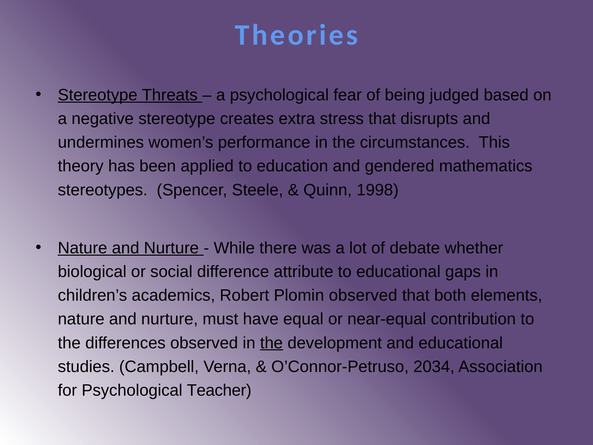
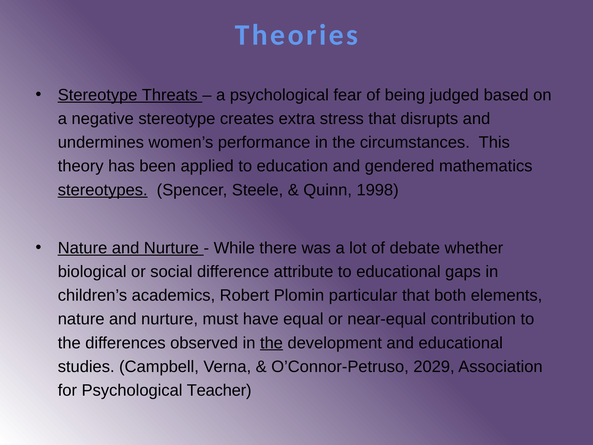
stereotypes underline: none -> present (103, 190)
Plomin observed: observed -> particular (363, 295)
2034: 2034 -> 2029 (434, 366)
